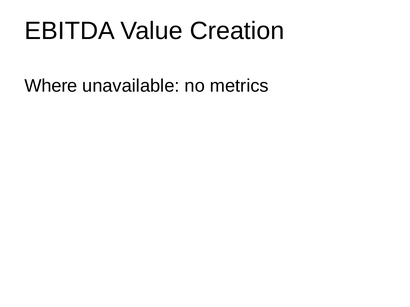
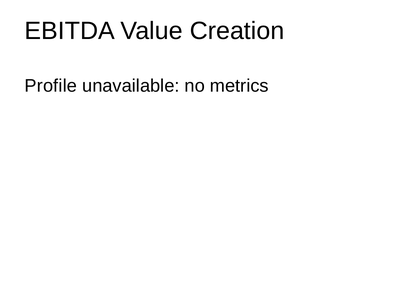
Where: Where -> Profile (51, 86)
